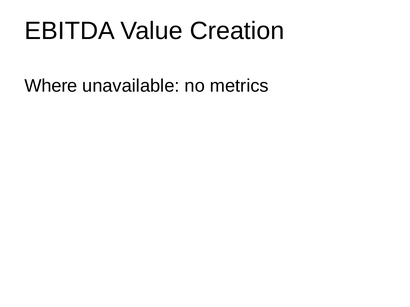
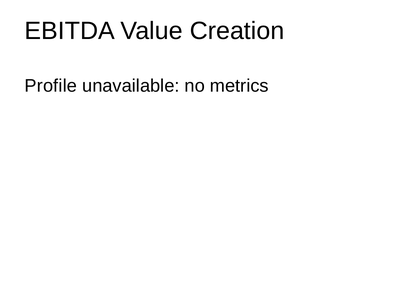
Where: Where -> Profile (51, 86)
